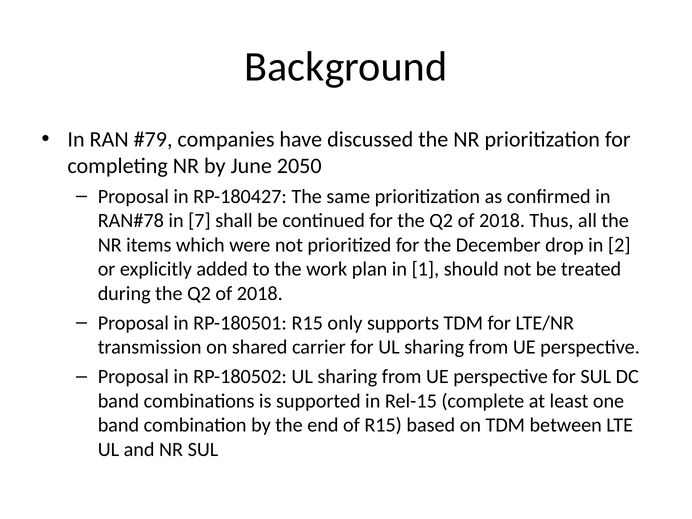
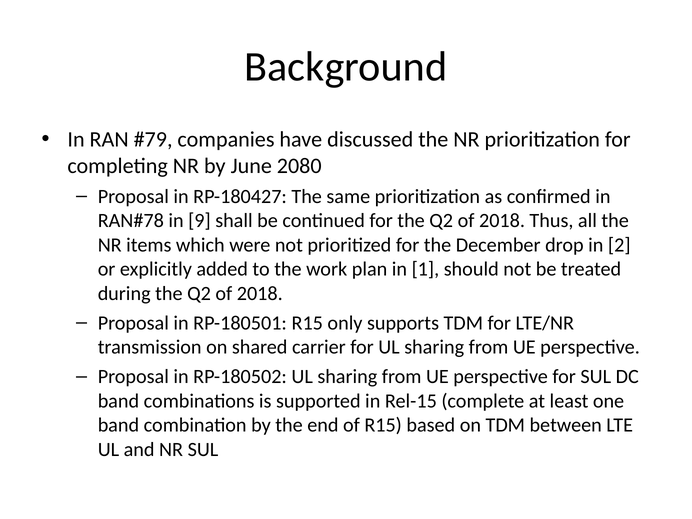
2050: 2050 -> 2080 (299, 166)
7: 7 -> 9 (199, 221)
